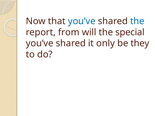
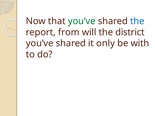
you’ve colour: blue -> green (82, 21)
special: special -> district (130, 32)
they: they -> with (140, 43)
